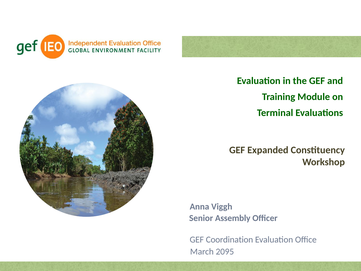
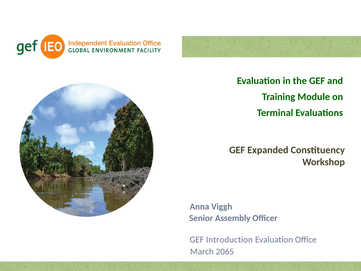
Coordination: Coordination -> Introduction (229, 239)
2095: 2095 -> 2065 (225, 252)
